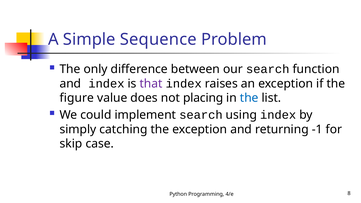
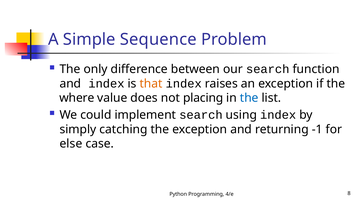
that colour: purple -> orange (151, 84)
figure: figure -> where (77, 98)
skip: skip -> else (71, 144)
